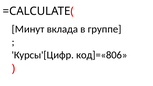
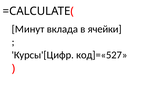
группе: группе -> ячейки (105, 29)
код]=«806: код]=«806 -> код]=«527 (102, 55)
